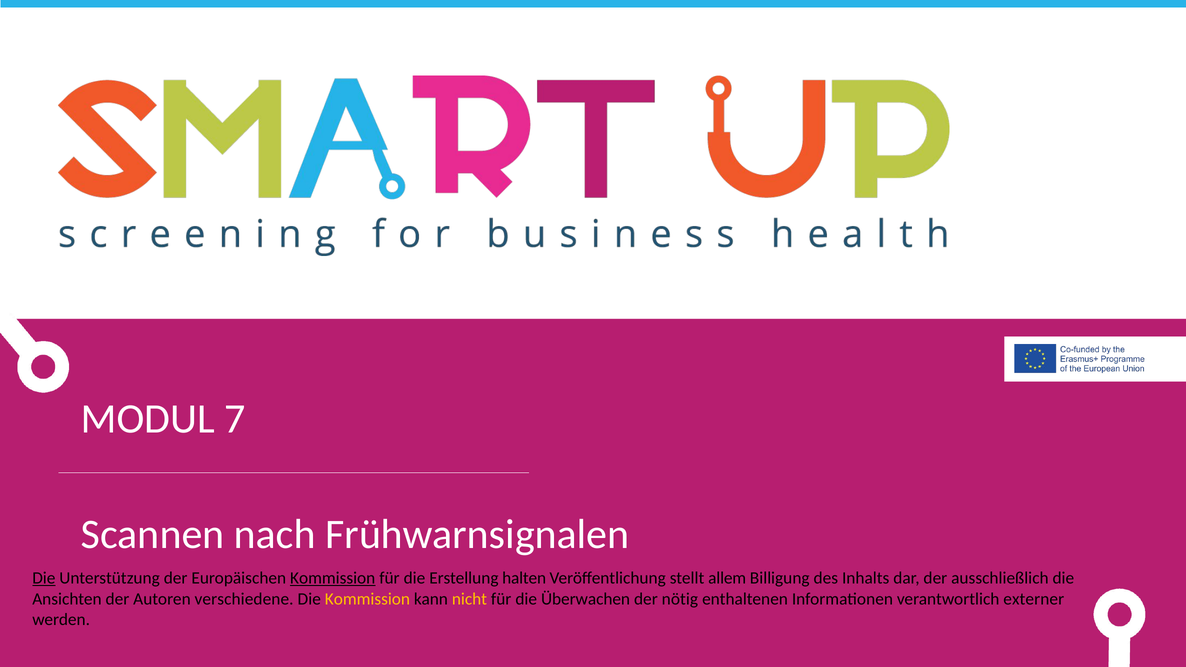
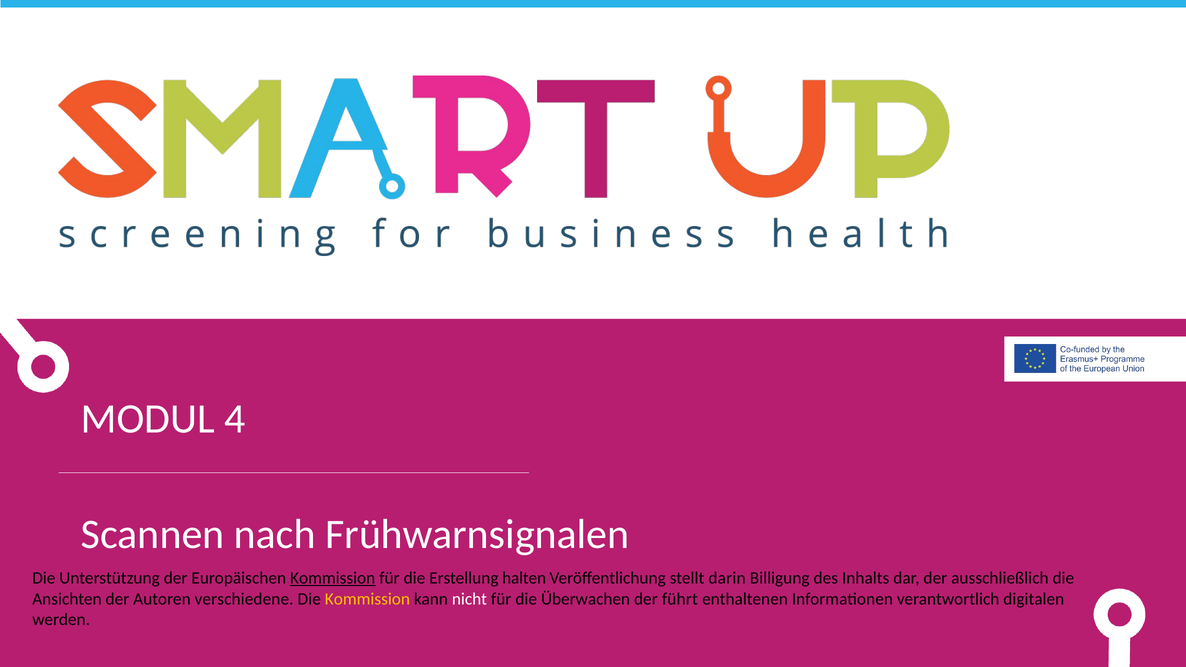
7: 7 -> 4 (235, 419)
Die underline: present -> none (44, 578)
allem: allem -> darin (727, 578)
nicht colour: yellow -> white (469, 599)
nötig: nötig -> führt (680, 599)
externer: externer -> digitalen (1034, 599)
